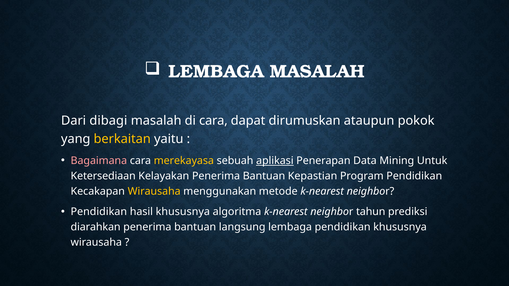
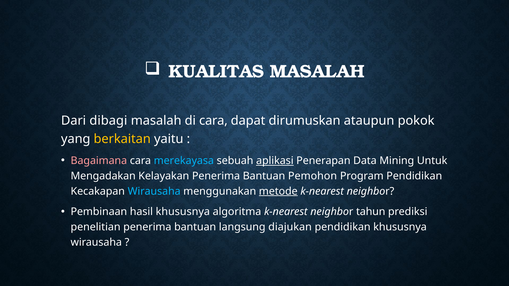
LEMBAGA: LEMBAGA -> KUALITAS (216, 72)
merekayasa colour: yellow -> light blue (184, 161)
Ketersediaan: Ketersediaan -> Mengadakan (103, 176)
Kepastian: Kepastian -> Pemohon (313, 176)
Wirausaha colour: yellow -> light blue (154, 191)
metode underline: none -> present (278, 191)
Pendidikan: Pendidikan -> Pembinaan (99, 212)
diarahkan: diarahkan -> penelitian (96, 227)
langsung lembaga: lembaga -> diajukan (290, 227)
